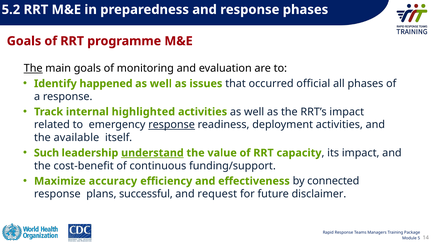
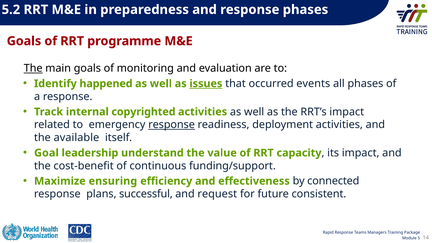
issues underline: none -> present (206, 84)
official: official -> events (313, 84)
highlighted: highlighted -> copyrighted (143, 112)
Such: Such -> Goal (46, 153)
understand underline: present -> none (152, 153)
accuracy: accuracy -> ensuring (113, 181)
disclaimer: disclaimer -> consistent (319, 194)
